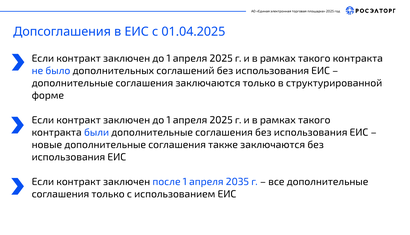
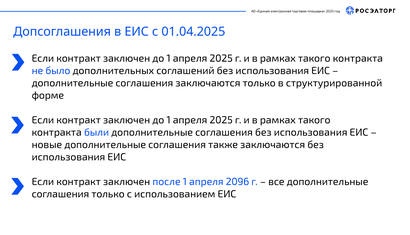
2035: 2035 -> 2096 (237, 181)
